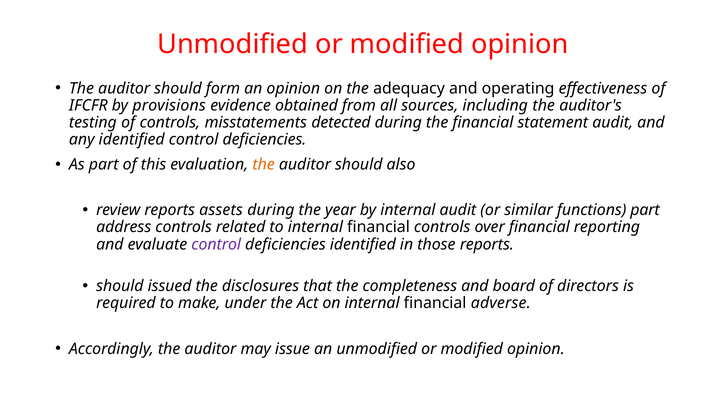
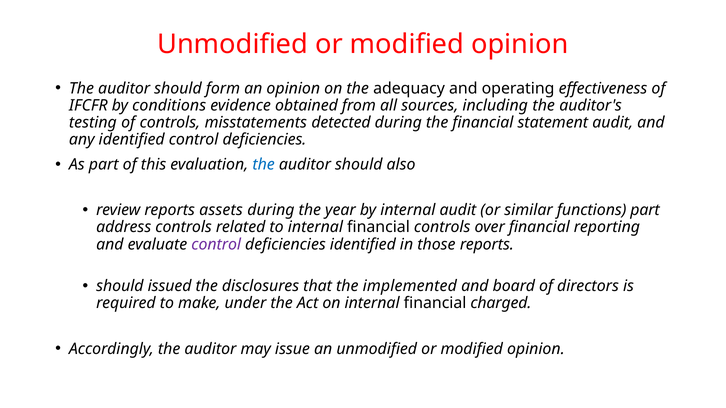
provisions: provisions -> conditions (169, 106)
the colour: orange -> blue (264, 165)
completeness: completeness -> implemented (410, 286)
adverse: adverse -> charged (501, 303)
